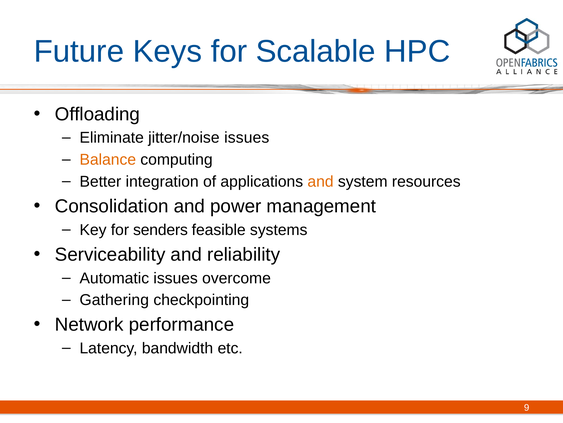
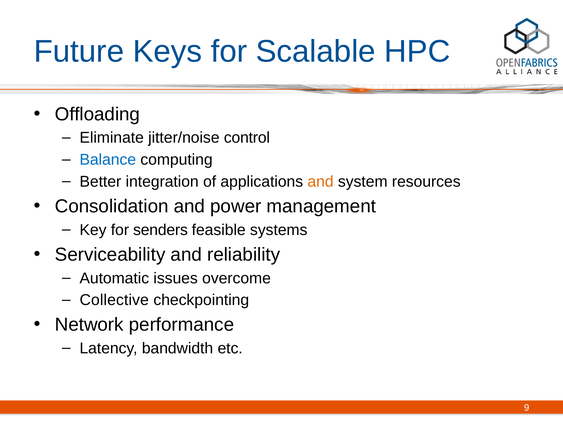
jitter/noise issues: issues -> control (247, 138)
Balance colour: orange -> blue (108, 159)
Gathering: Gathering -> Collective (114, 300)
